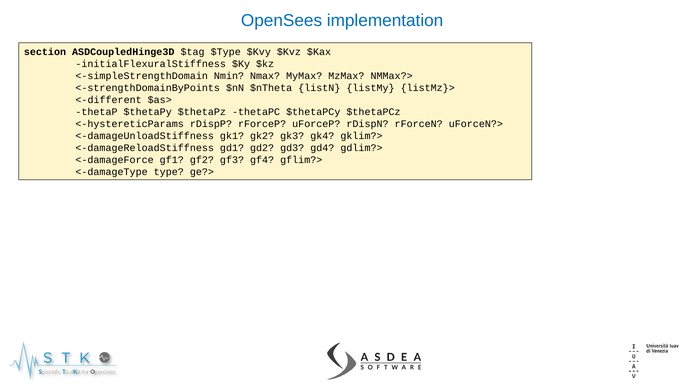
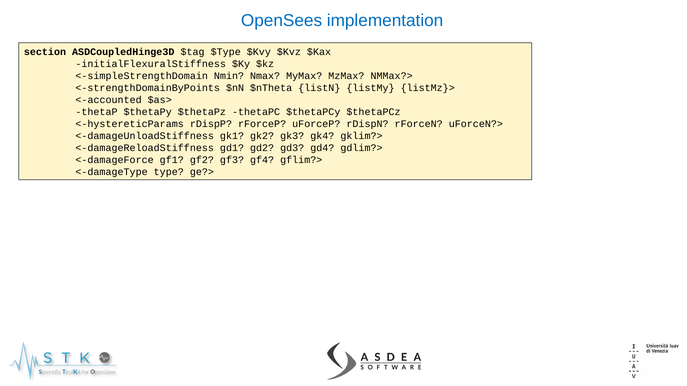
<-different: <-different -> <-accounted (109, 100)
